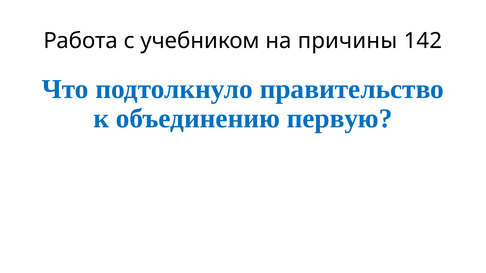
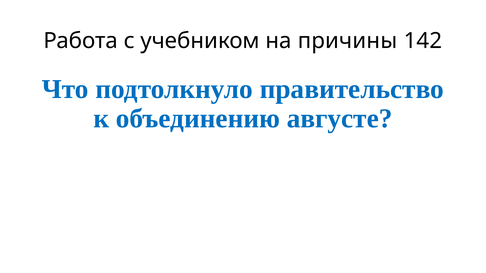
первую: первую -> августе (340, 119)
